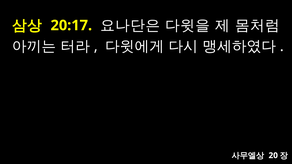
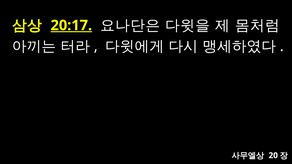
20:17 underline: none -> present (71, 25)
